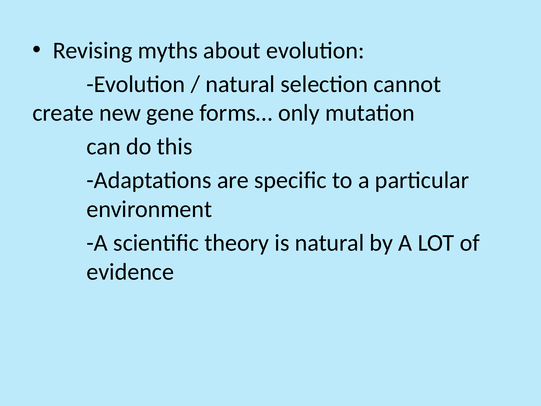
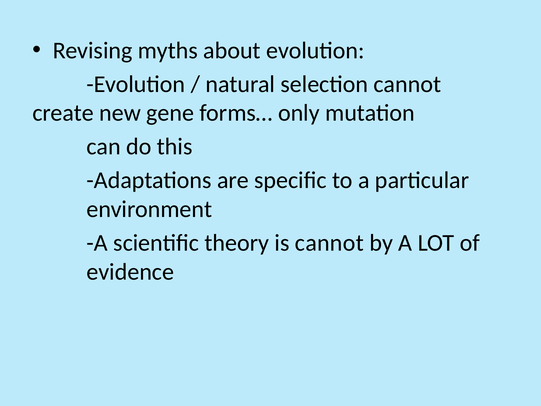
is natural: natural -> cannot (329, 243)
